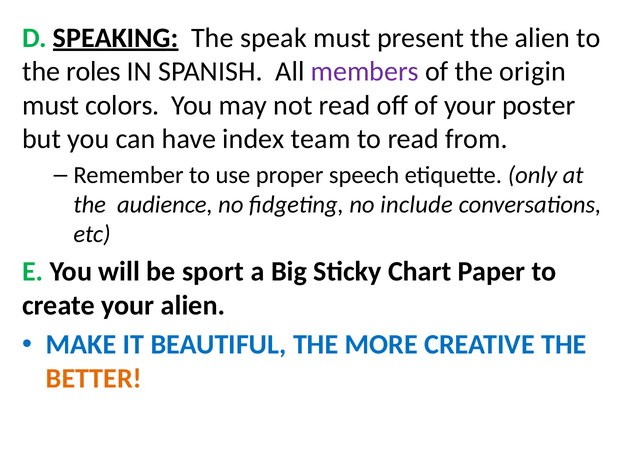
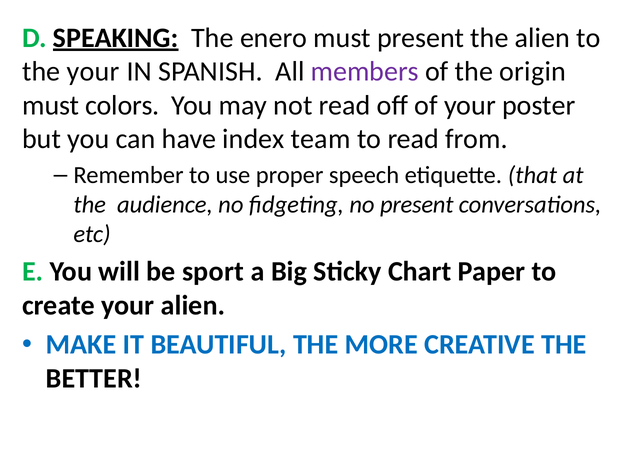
speak: speak -> enero (274, 38)
the roles: roles -> your (93, 72)
only: only -> that (532, 175)
no include: include -> present (417, 205)
BETTER colour: orange -> black (94, 378)
